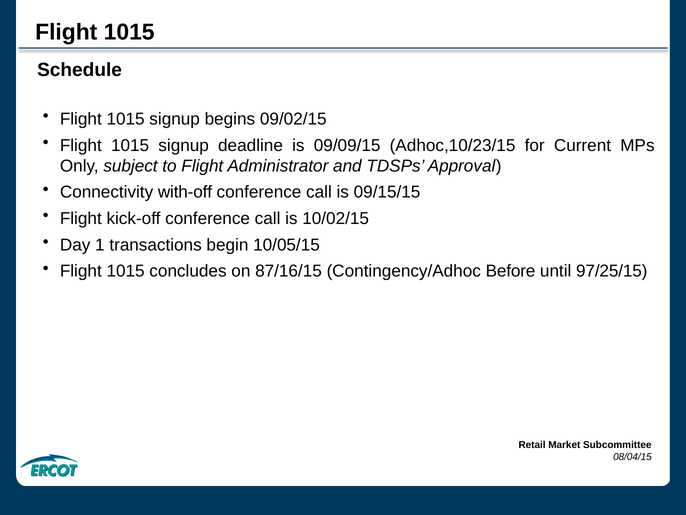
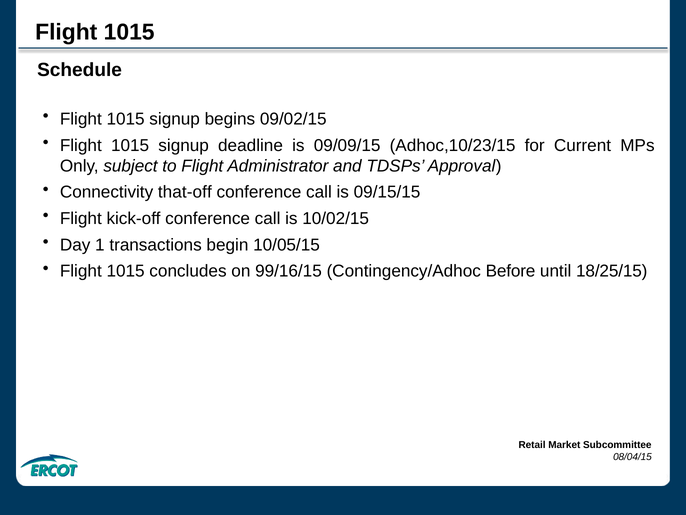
with-off: with-off -> that-off (185, 192)
87/16/15: 87/16/15 -> 99/16/15 (288, 271)
97/25/15: 97/25/15 -> 18/25/15 (612, 271)
